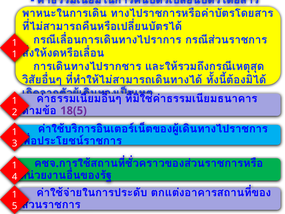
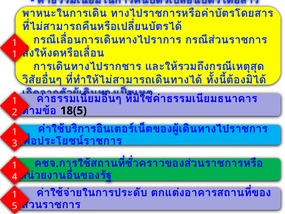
18(5 colour: purple -> black (74, 111)
